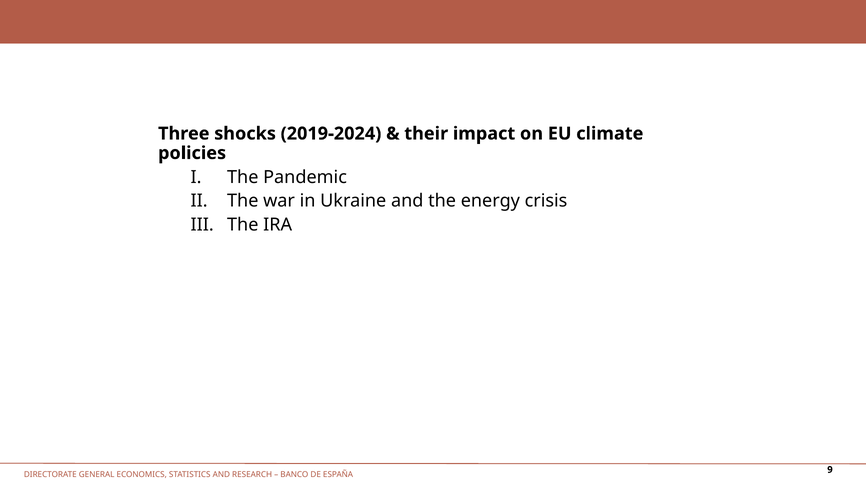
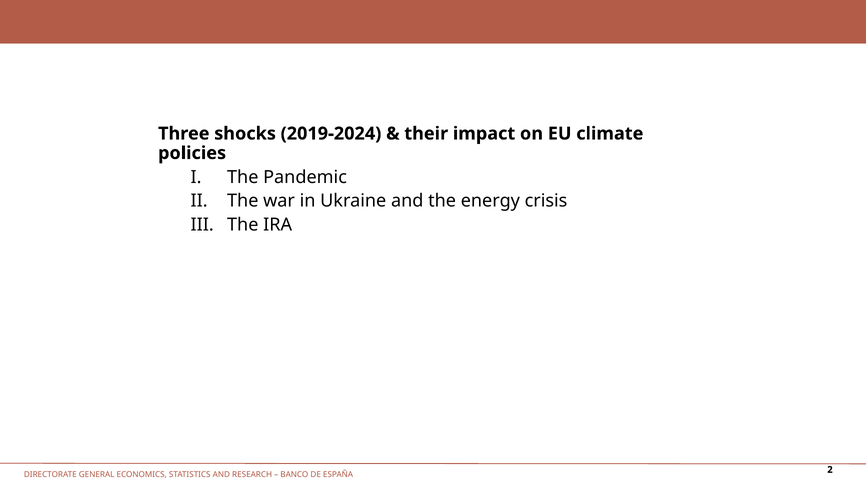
9: 9 -> 2 (830, 470)
